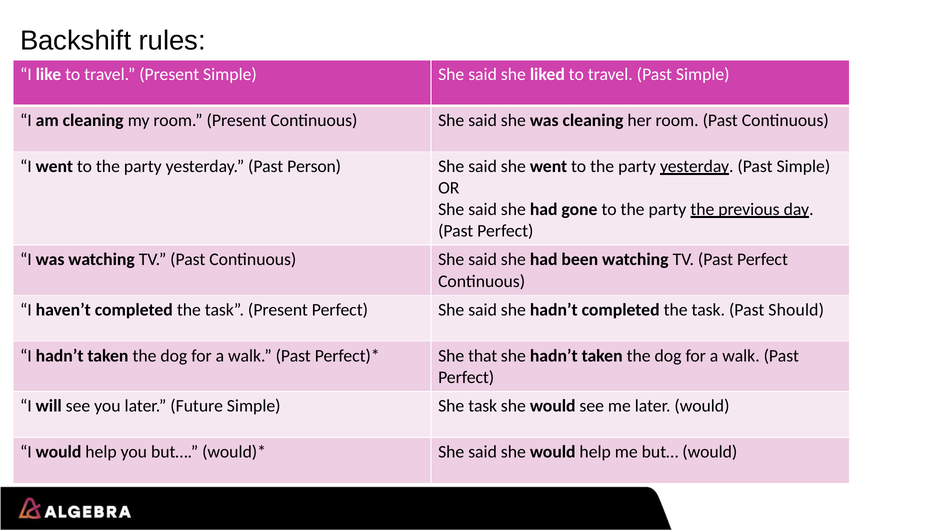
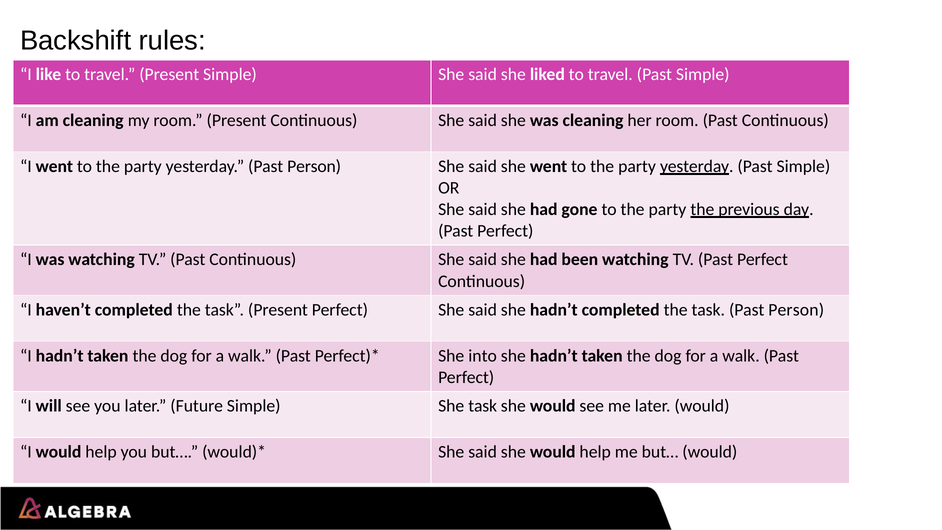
task Past Should: Should -> Person (796, 310)
that: that -> into (483, 356)
